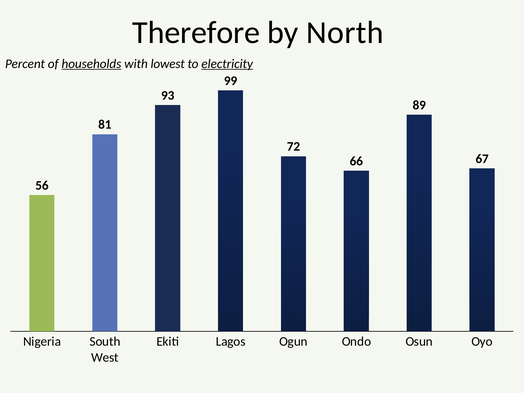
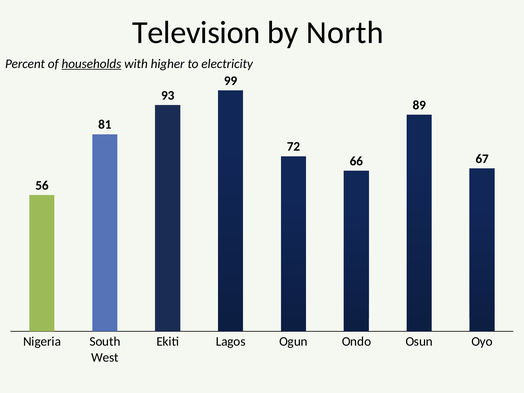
Therefore: Therefore -> Television (196, 33)
lowest: lowest -> higher (168, 64)
electricity underline: present -> none (227, 64)
